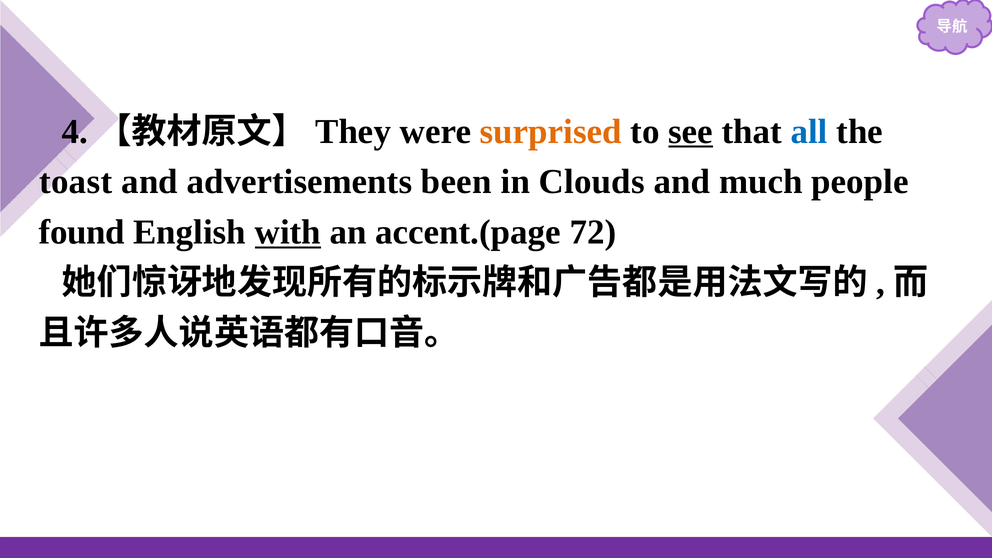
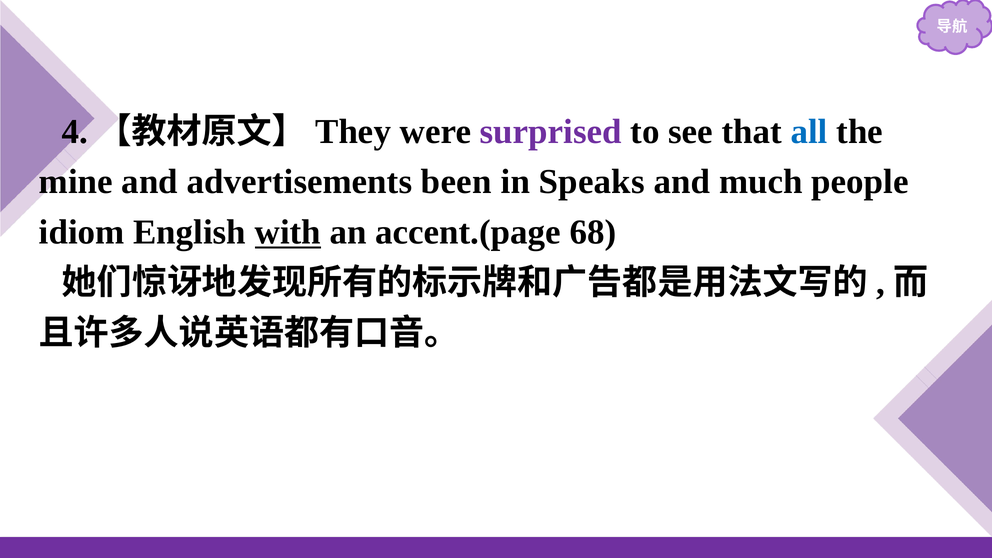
surprised colour: orange -> purple (551, 131)
see underline: present -> none (691, 131)
toast: toast -> mine (76, 182)
Clouds: Clouds -> Speaks (592, 182)
found: found -> idiom (82, 232)
72: 72 -> 68 (593, 232)
